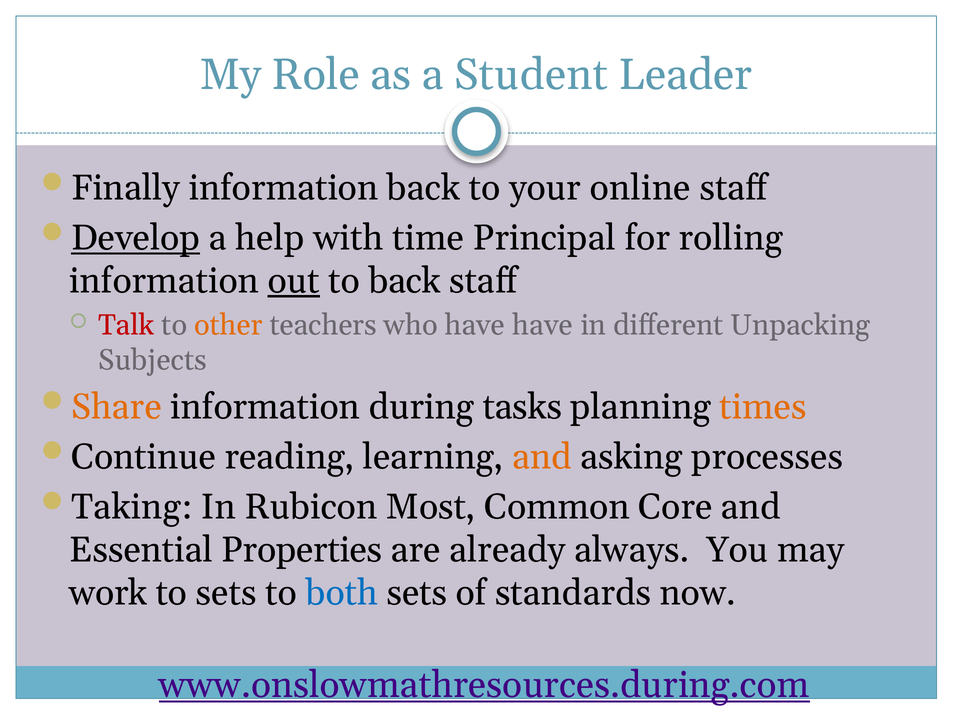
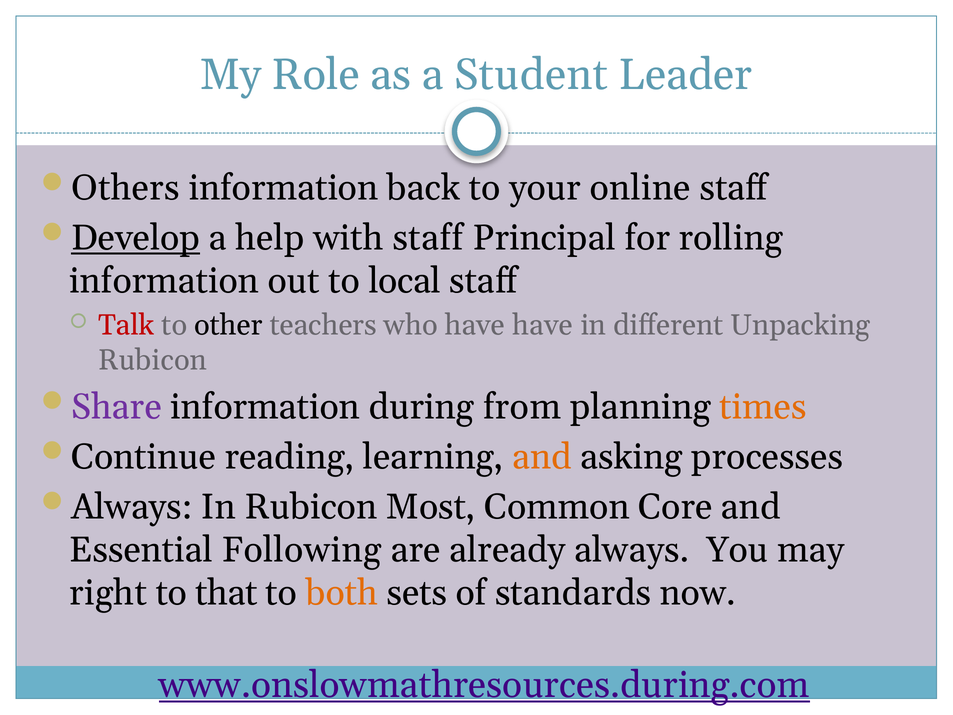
Finally: Finally -> Others (125, 188)
with time: time -> staff (428, 238)
out underline: present -> none (294, 281)
to back: back -> local (405, 281)
other colour: orange -> black (228, 325)
Subjects: Subjects -> Rubicon (153, 360)
Share colour: orange -> purple (116, 407)
tasks: tasks -> from (522, 407)
Taking: Taking -> Always (132, 507)
Properties: Properties -> Following (302, 550)
work: work -> right (108, 593)
to sets: sets -> that (227, 593)
both colour: blue -> orange (342, 593)
